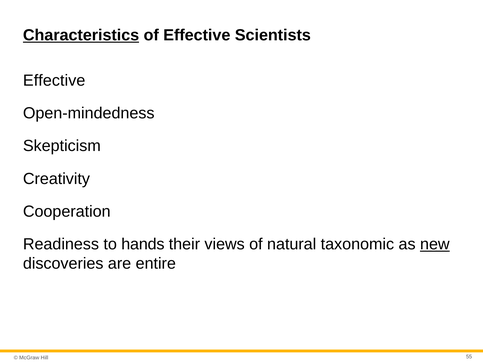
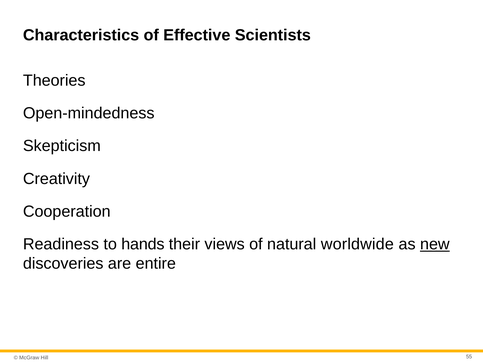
Characteristics underline: present -> none (81, 35)
Effective: Effective -> Theories (54, 81)
taxonomic: taxonomic -> worldwide (357, 244)
